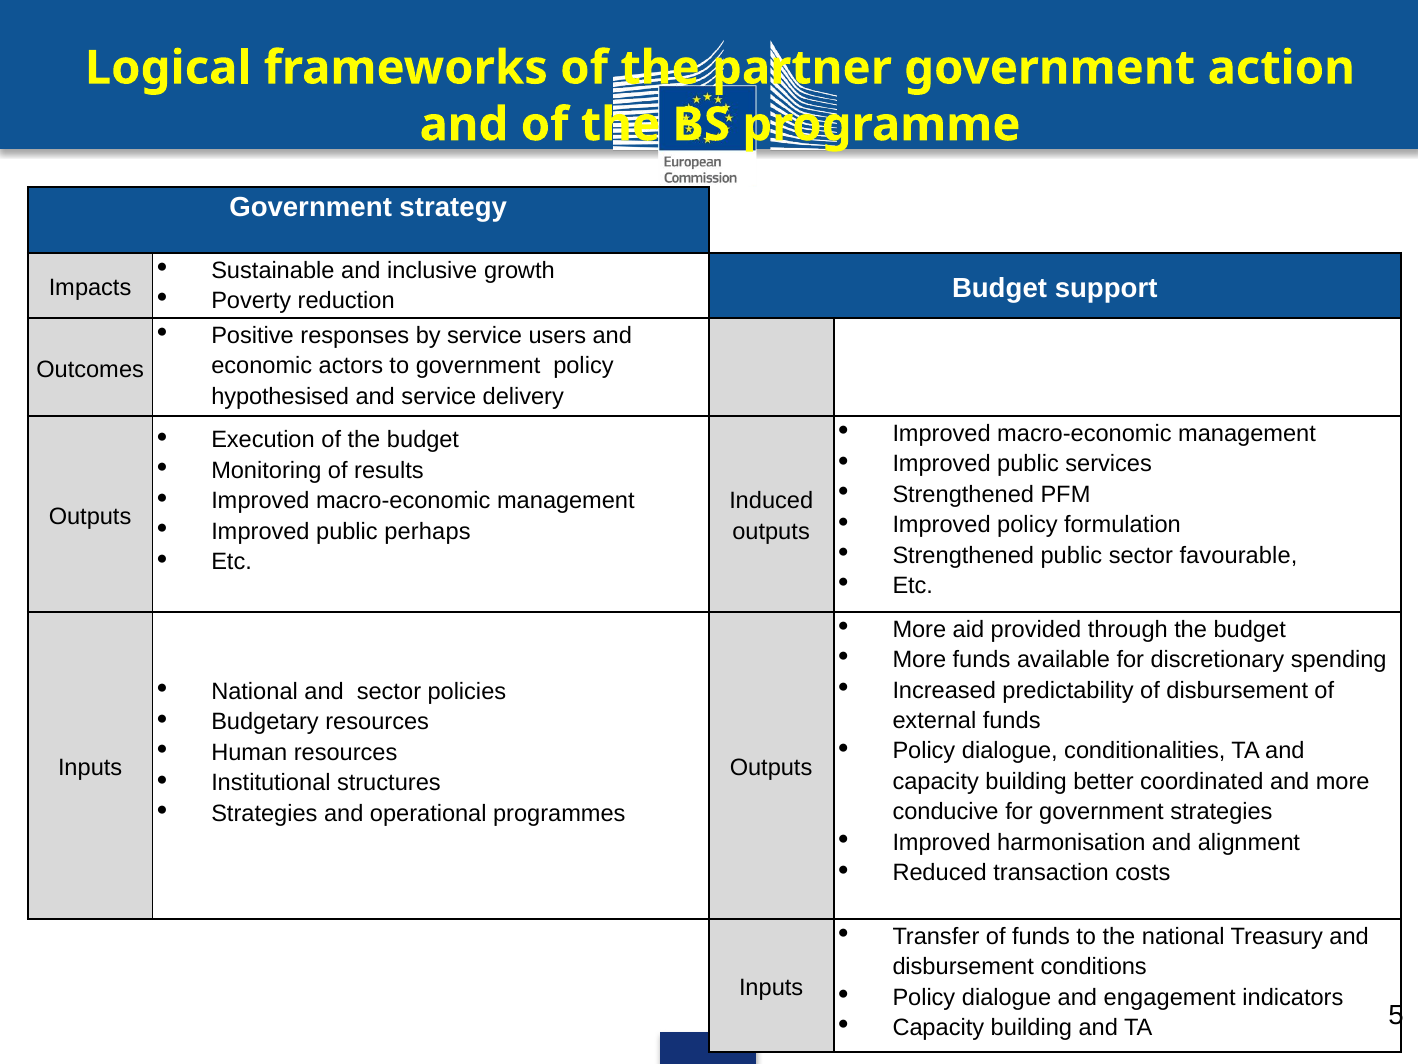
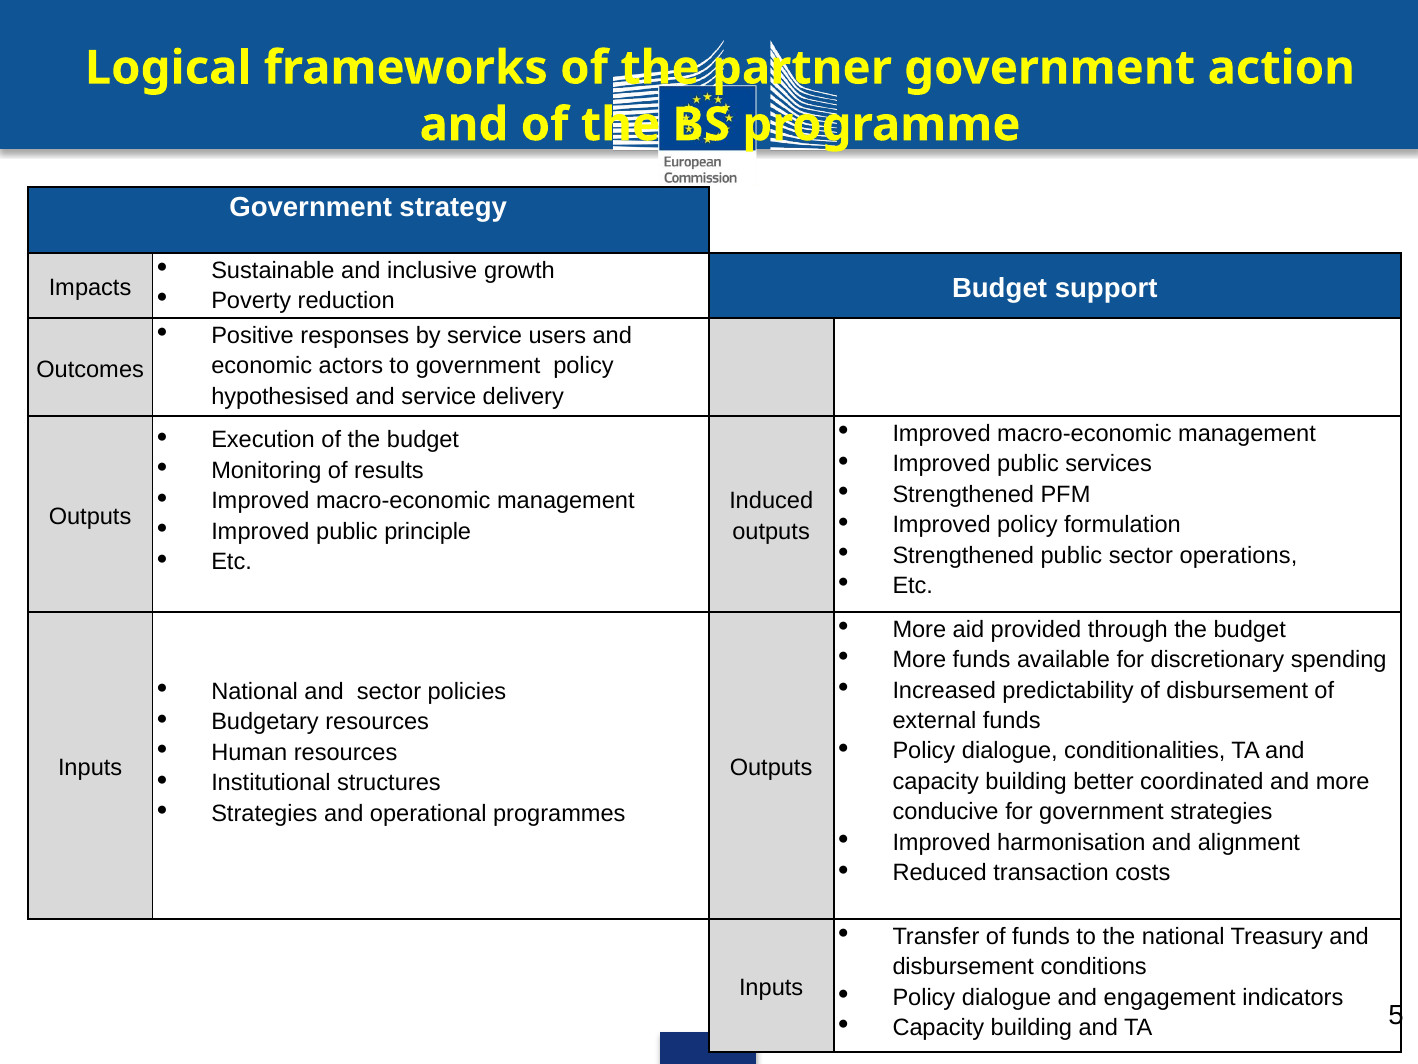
perhaps: perhaps -> principle (428, 531)
favourable: favourable -> operations (1238, 555)
